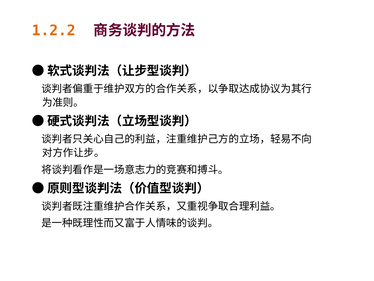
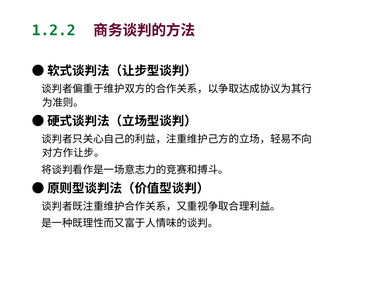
1.2.2 colour: orange -> green (54, 31)
